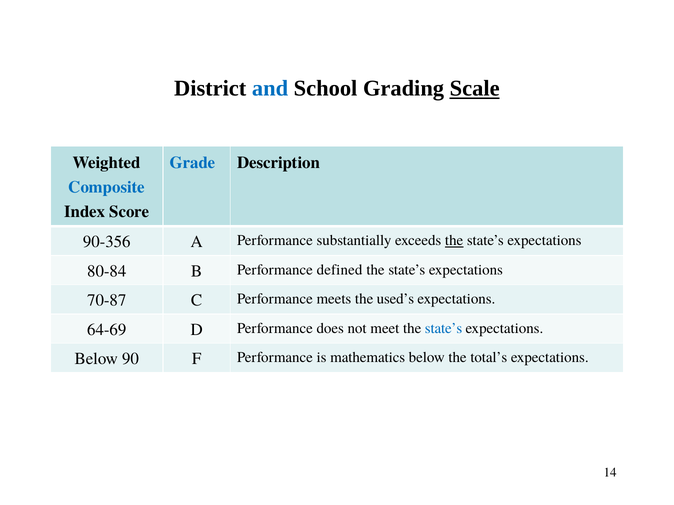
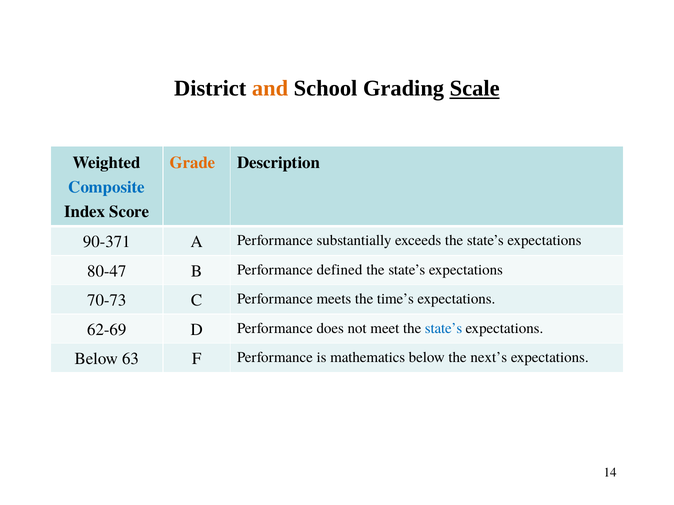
and colour: blue -> orange (270, 89)
Grade colour: blue -> orange (193, 163)
90-356: 90-356 -> 90-371 (107, 242)
the underline: present -> none (454, 241)
80-84: 80-84 -> 80-47 (107, 271)
70-87: 70-87 -> 70-73 (107, 301)
used’s: used’s -> time’s (395, 299)
64-69: 64-69 -> 62-69 (107, 330)
90: 90 -> 63 (130, 359)
total’s: total’s -> next’s (489, 358)
